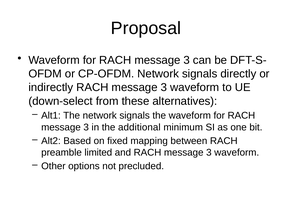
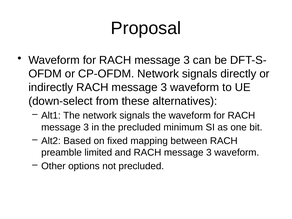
the additional: additional -> precluded (139, 127)
